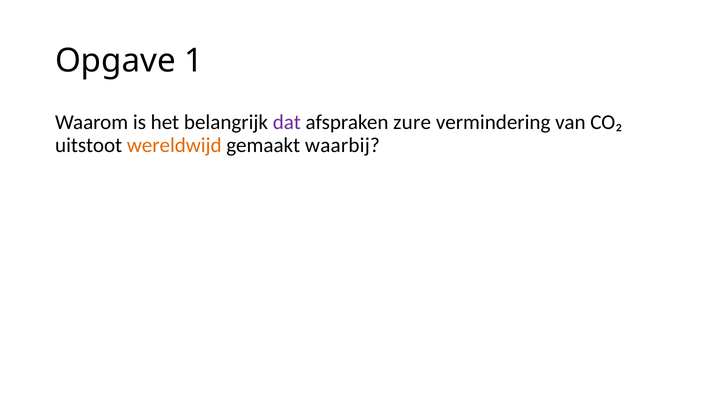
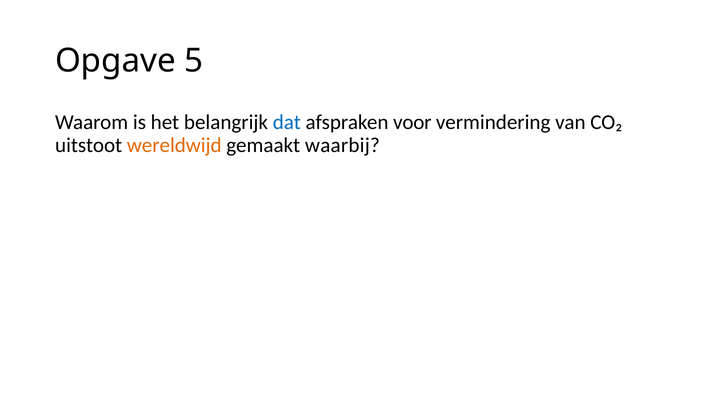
1: 1 -> 5 (194, 61)
dat colour: purple -> blue (287, 122)
zure: zure -> voor (412, 122)
